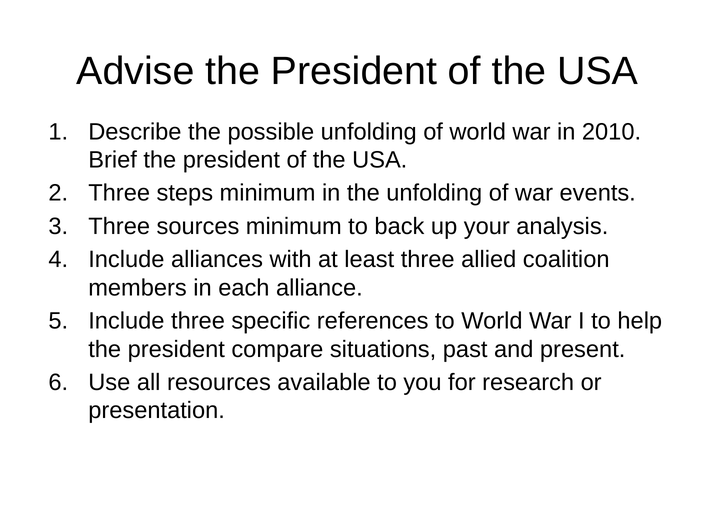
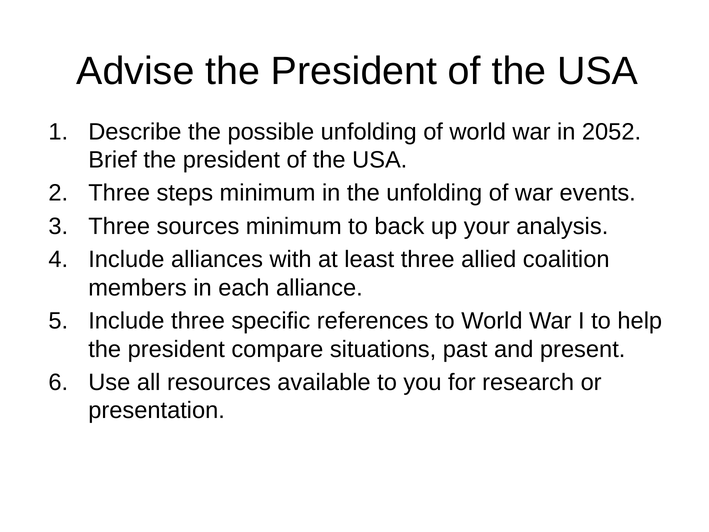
2010: 2010 -> 2052 (612, 132)
